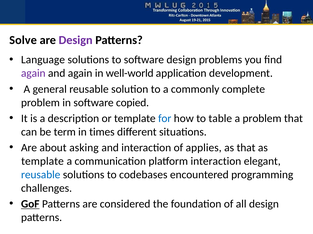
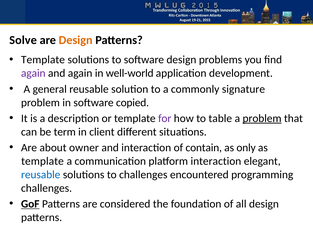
Design colour: purple -> orange (76, 40)
Language: Language -> Template (43, 60)
complete: complete -> signature (243, 89)
for colour: blue -> purple (165, 119)
problem underline: none -> present (262, 119)
times: times -> client (102, 132)
asking: asking -> owner (84, 148)
applies: applies -> contain (204, 148)
as that: that -> only (246, 148)
to codebases: codebases -> challenges (143, 175)
